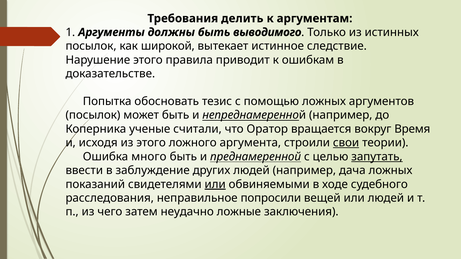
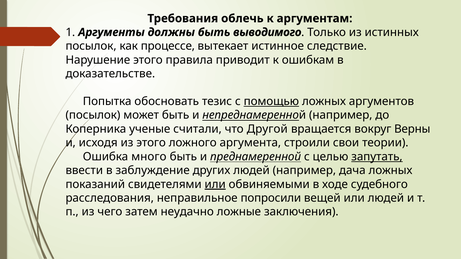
делить: делить -> облечь (242, 18)
широкой: широкой -> процессе (168, 46)
помощью underline: none -> present (271, 101)
Оратор: Оратор -> Другой (267, 129)
Время: Время -> Верны (412, 129)
свои underline: present -> none (346, 143)
